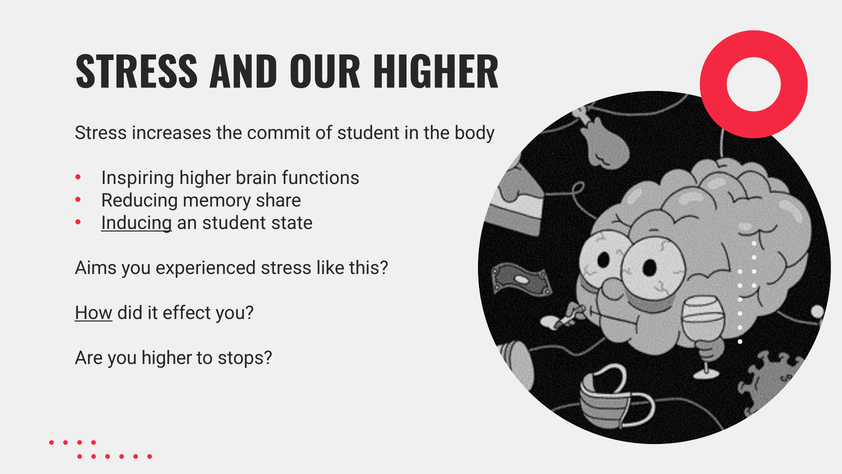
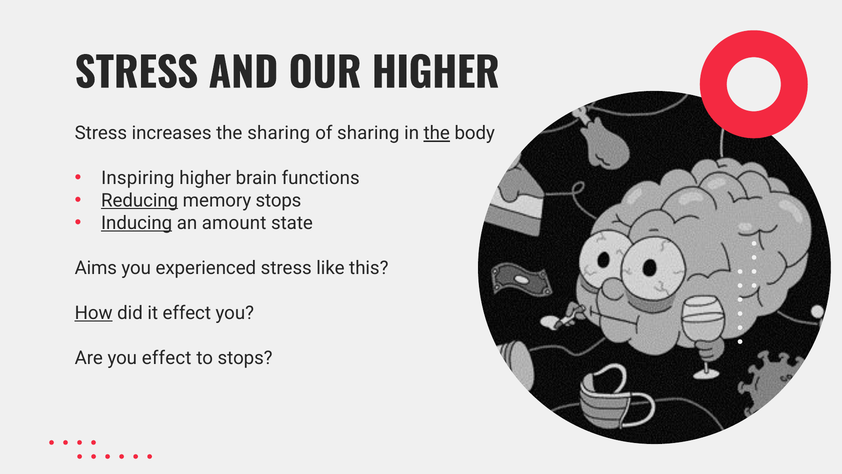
the commit: commit -> sharing (279, 133)
of student: student -> sharing (368, 133)
the underline: none -> present (437, 133)
Reducing underline: none -> present (140, 200)
memory share: share -> stops (278, 200)
an student: student -> amount (234, 223)
you higher: higher -> effect (167, 358)
